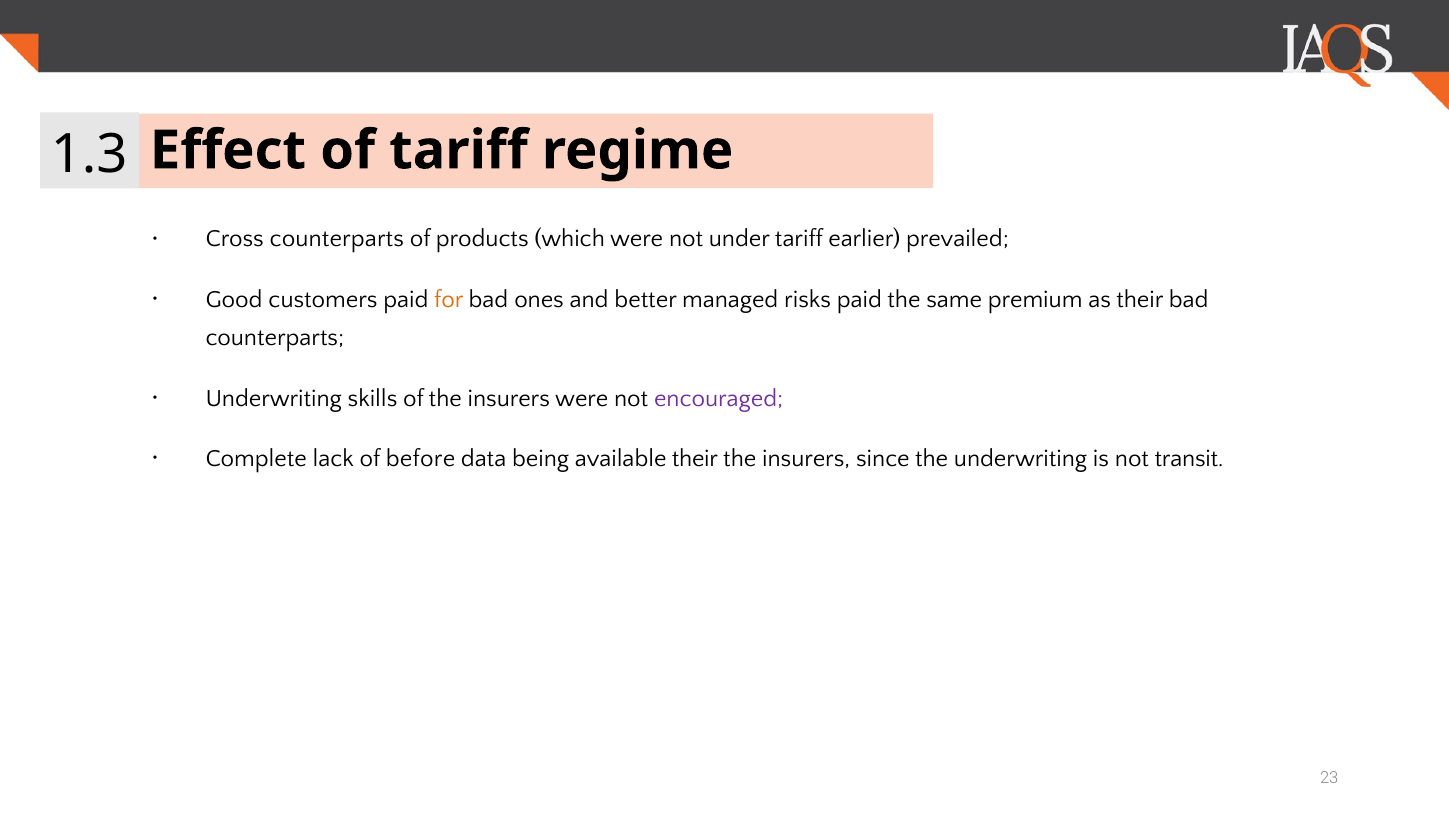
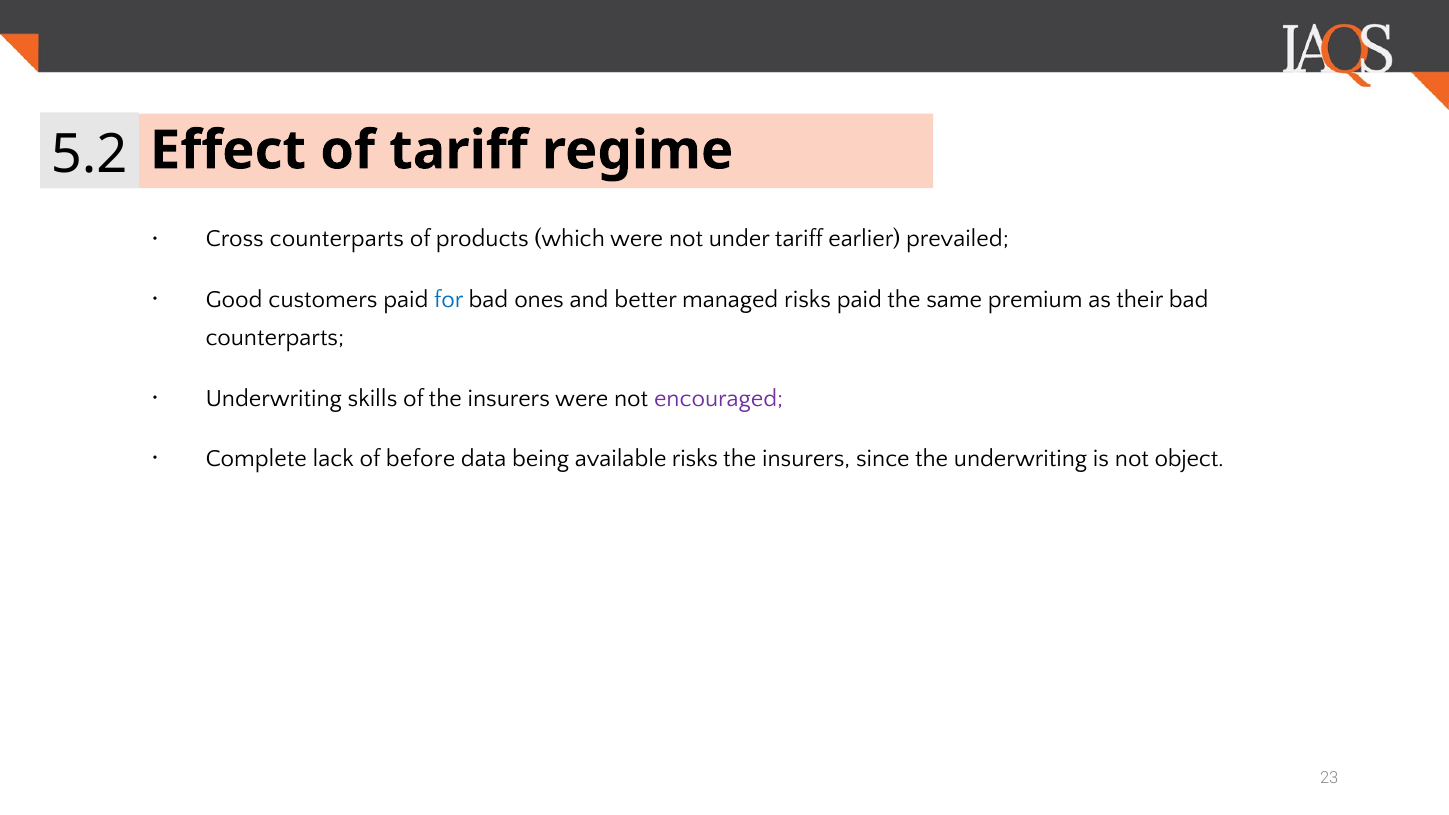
1.3: 1.3 -> 5.2 (89, 154)
for colour: orange -> blue (449, 300)
available their: their -> risks (695, 459)
transit: transit -> object (1189, 459)
